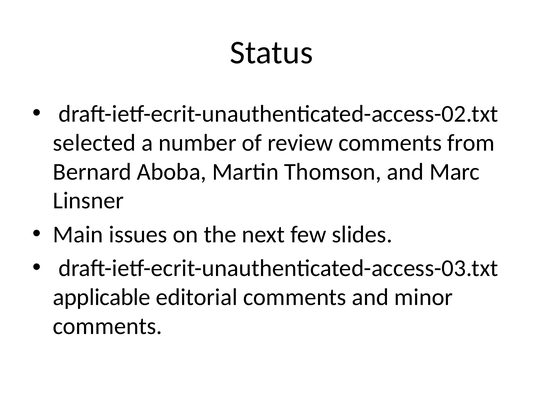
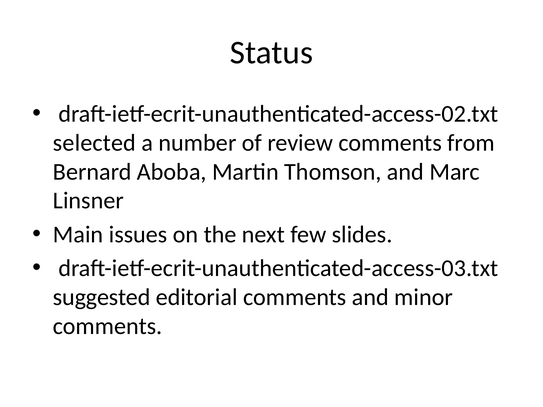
applicable: applicable -> suggested (102, 297)
